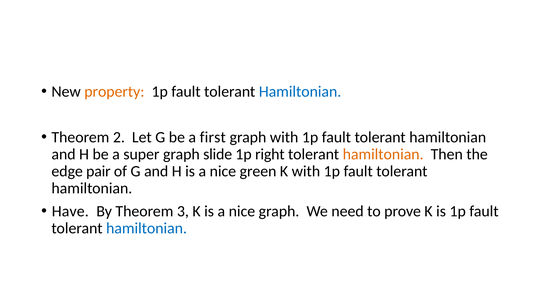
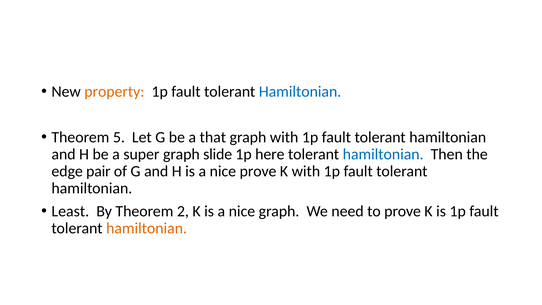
2: 2 -> 5 (119, 137)
first: first -> that (213, 137)
right: right -> here (270, 154)
hamiltonian colour: orange -> blue (383, 154)
nice green: green -> prove (258, 171)
Have: Have -> Least (70, 211)
3: 3 -> 2 (183, 211)
hamiltonian colour: blue -> orange (147, 228)
